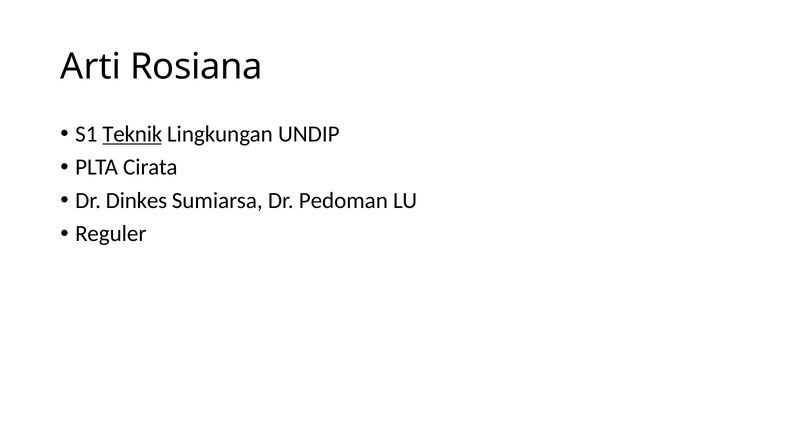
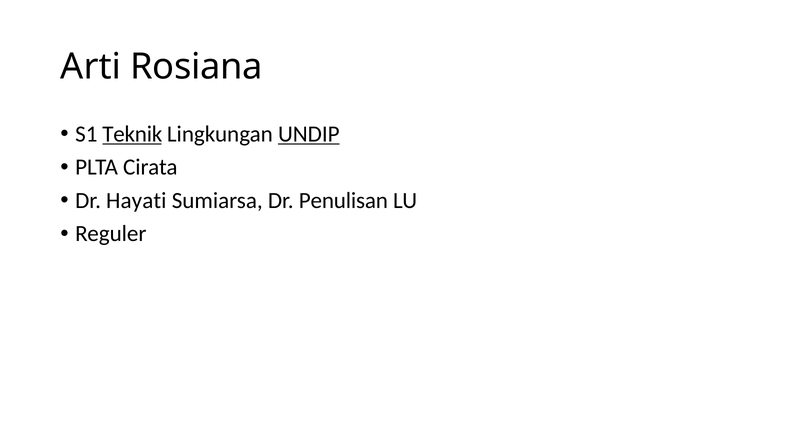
UNDIP underline: none -> present (309, 134)
Dinkes: Dinkes -> Hayati (136, 200)
Pedoman: Pedoman -> Penulisan (343, 200)
